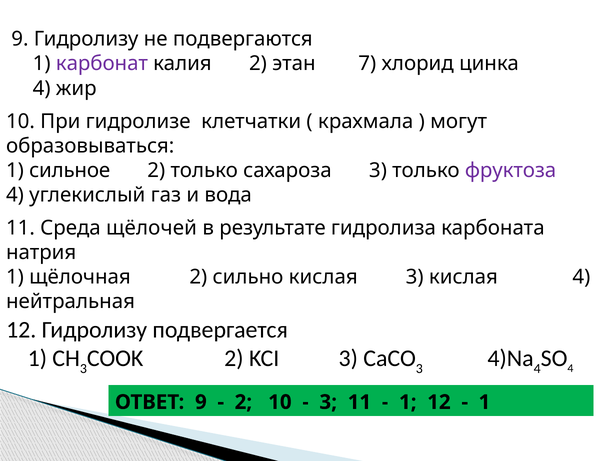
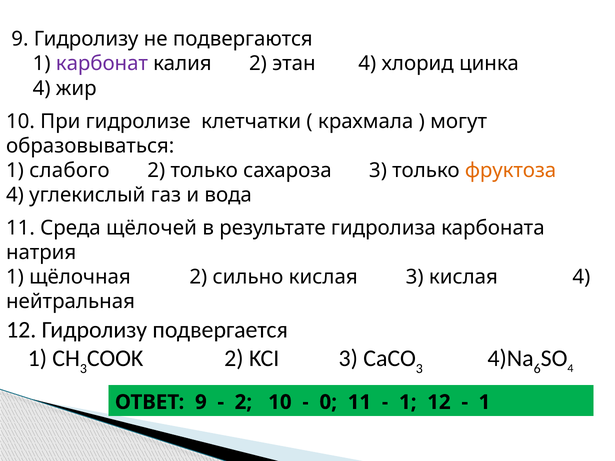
этан 7: 7 -> 4 (367, 64)
сильное: сильное -> слабого (69, 171)
фруктоза colour: purple -> orange (511, 171)
4: 4 -> 6 (537, 369)
3: 3 -> 0 (328, 402)
